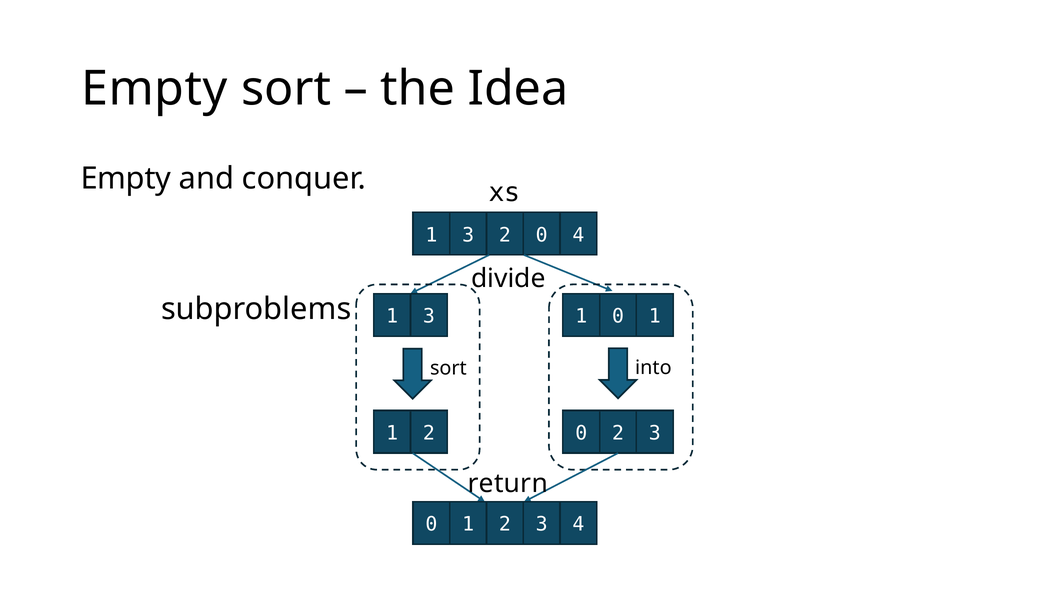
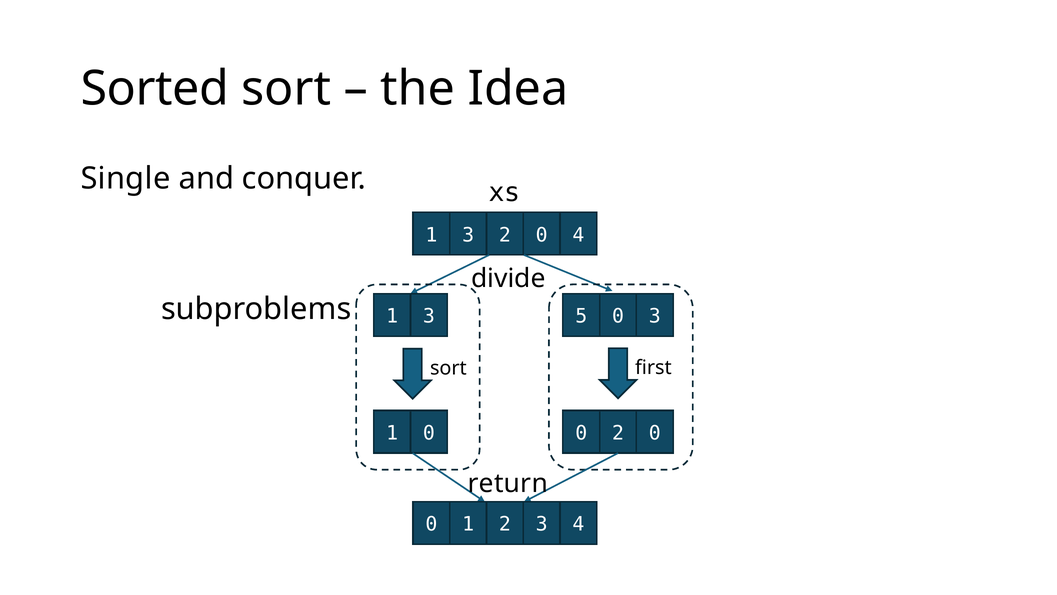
Empty: Empty -> Sorted (155, 89)
Empty: Empty -> Single (126, 179)
3 1: 1 -> 5 (581, 316)
0 1: 1 -> 3 (655, 316)
into: into -> first (653, 368)
2: 2 -> 0 (429, 433)
0 2 3: 3 -> 0 (655, 433)
